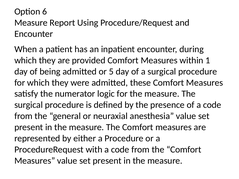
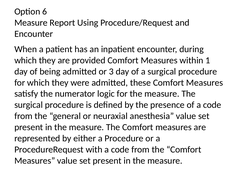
5: 5 -> 3 (111, 72)
